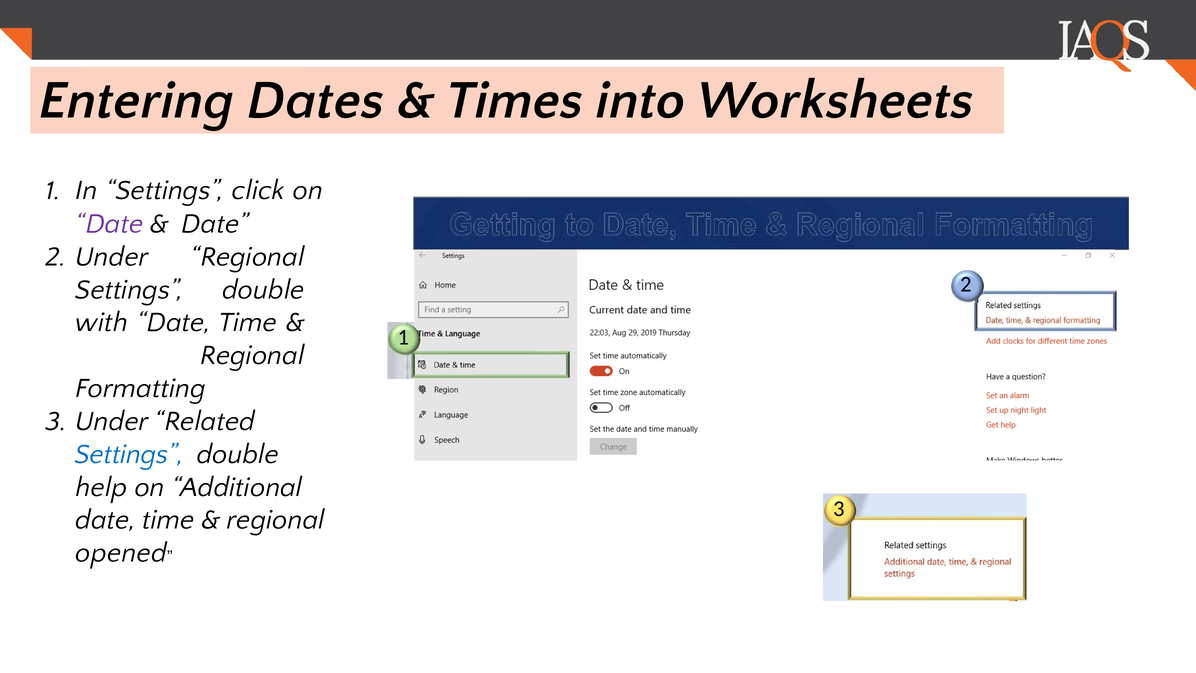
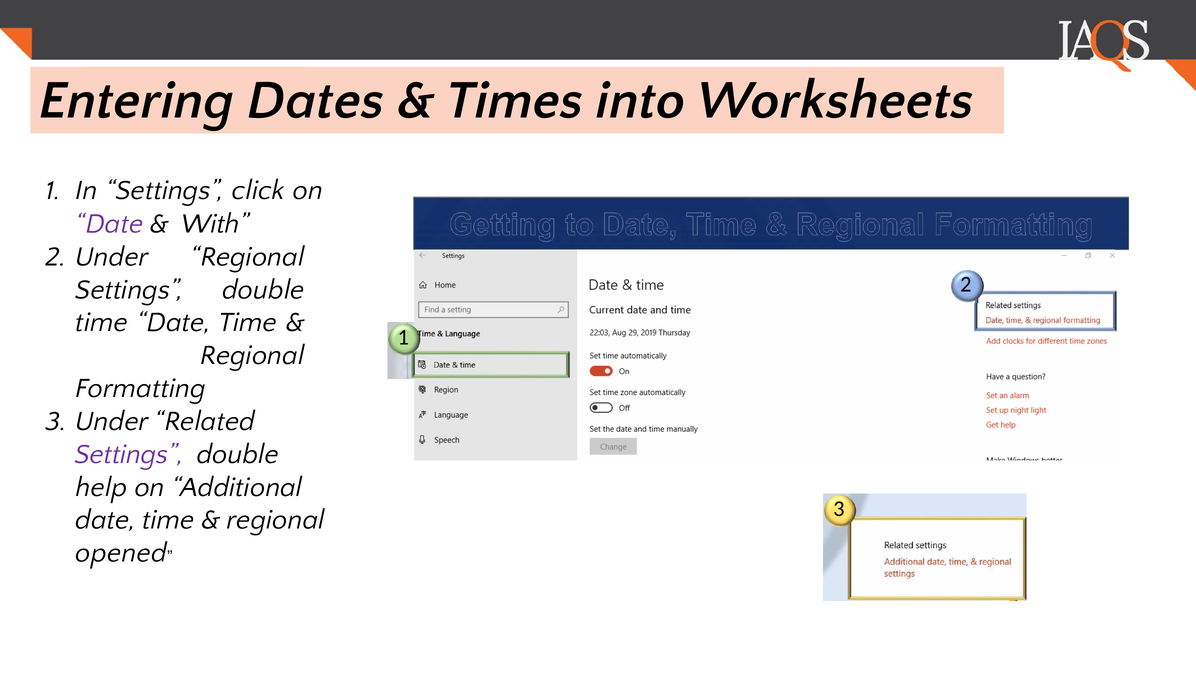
Date: Date -> With (215, 224)
with: with -> time (102, 322)
Settings colour: blue -> purple (130, 454)
